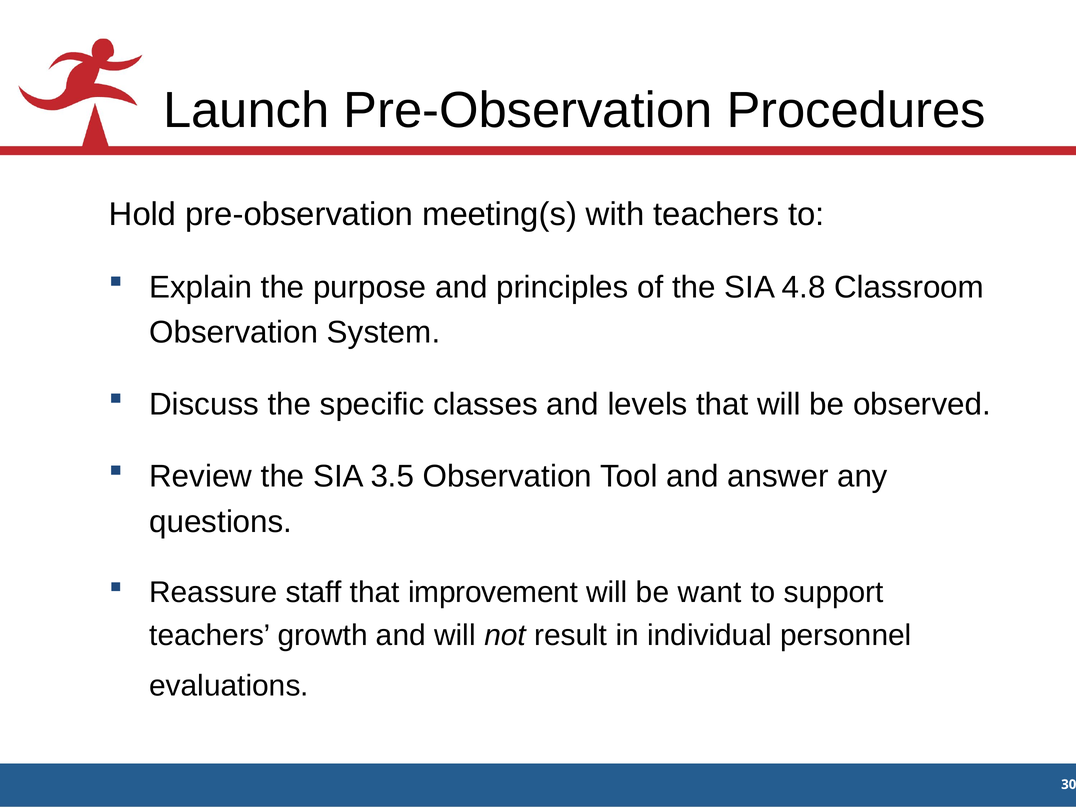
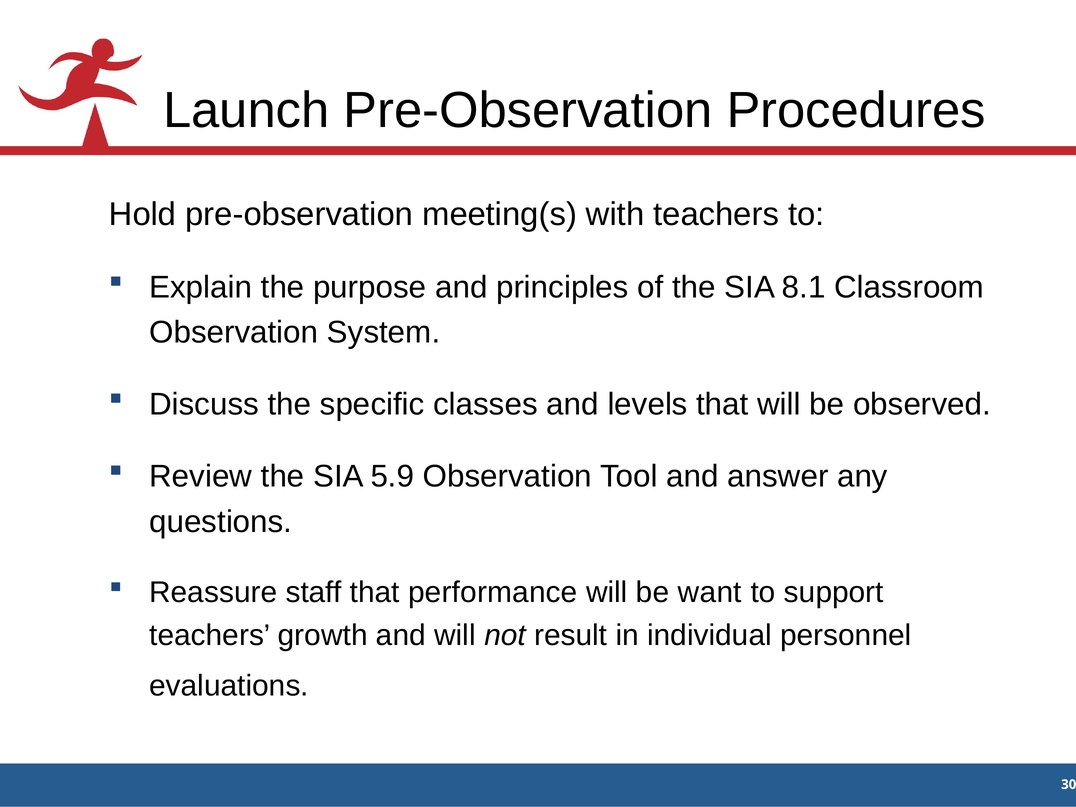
4.8: 4.8 -> 8.1 (804, 287)
3.5: 3.5 -> 5.9 (392, 477)
improvement: improvement -> performance (493, 592)
